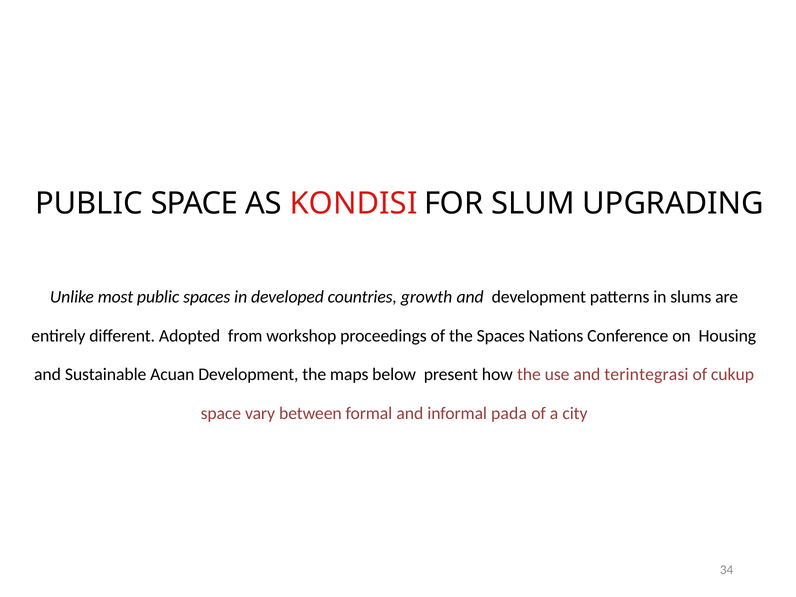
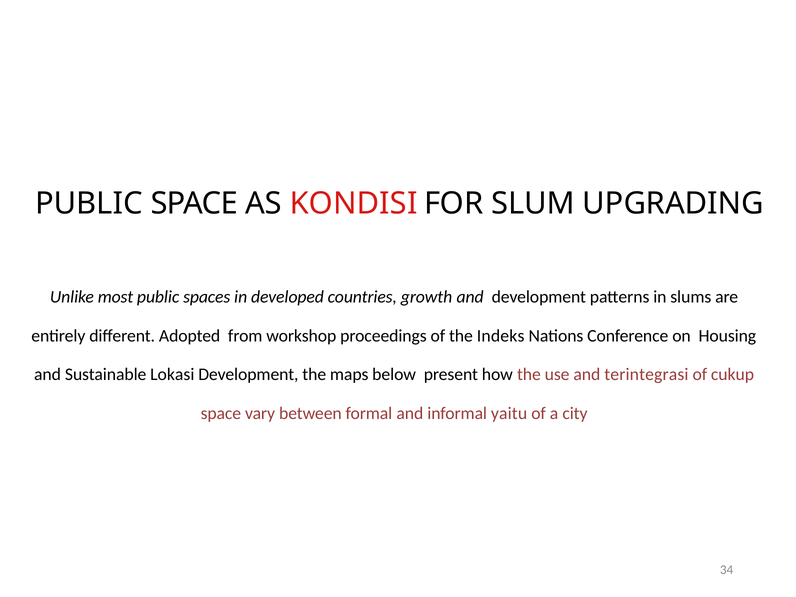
the Spaces: Spaces -> Indeks (501, 336)
Acuan: Acuan -> Lokasi (172, 374)
pada: pada -> yaitu (509, 413)
